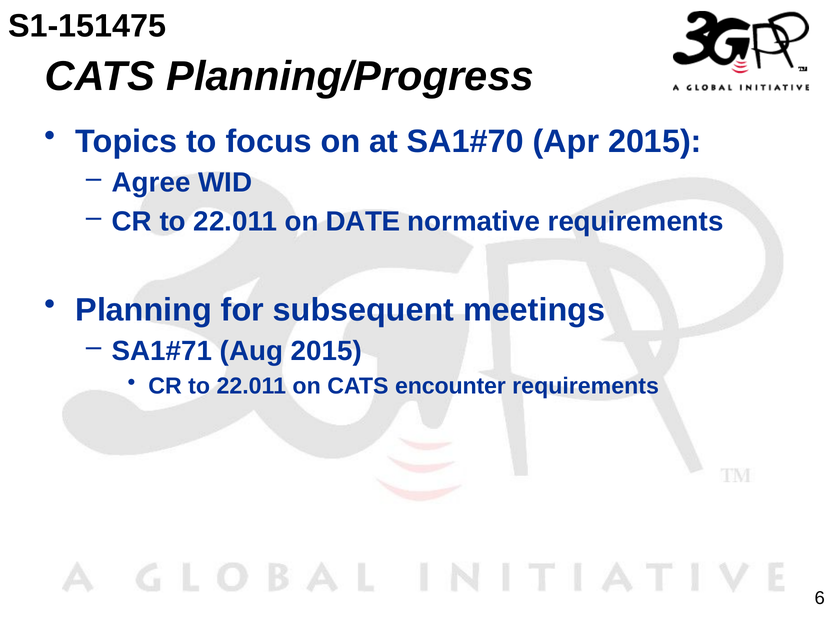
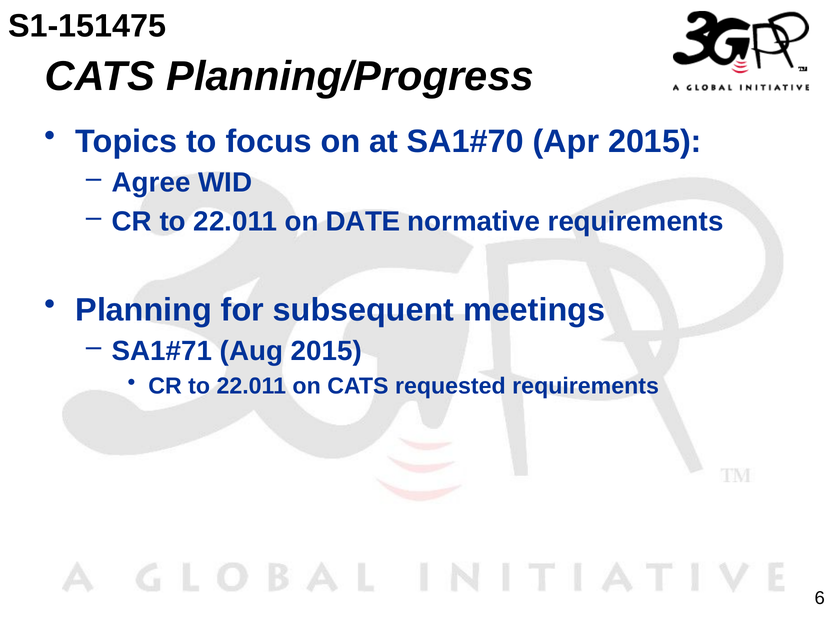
encounter: encounter -> requested (450, 386)
